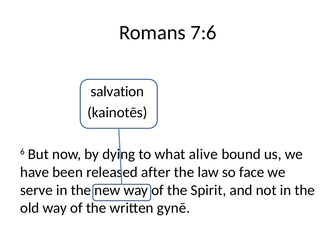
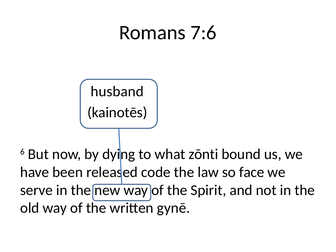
salvation: salvation -> husband (117, 91)
alive: alive -> zōnti (203, 154)
after: after -> code (156, 172)
